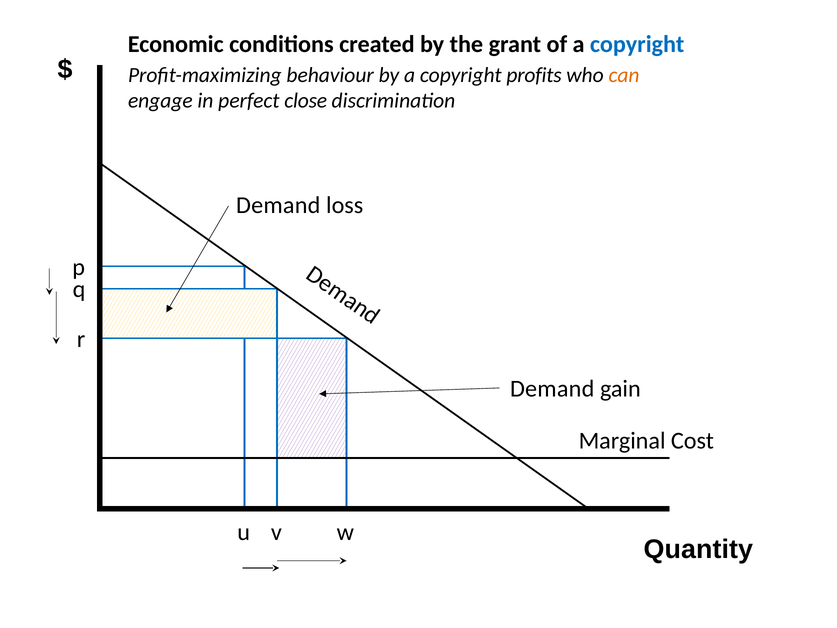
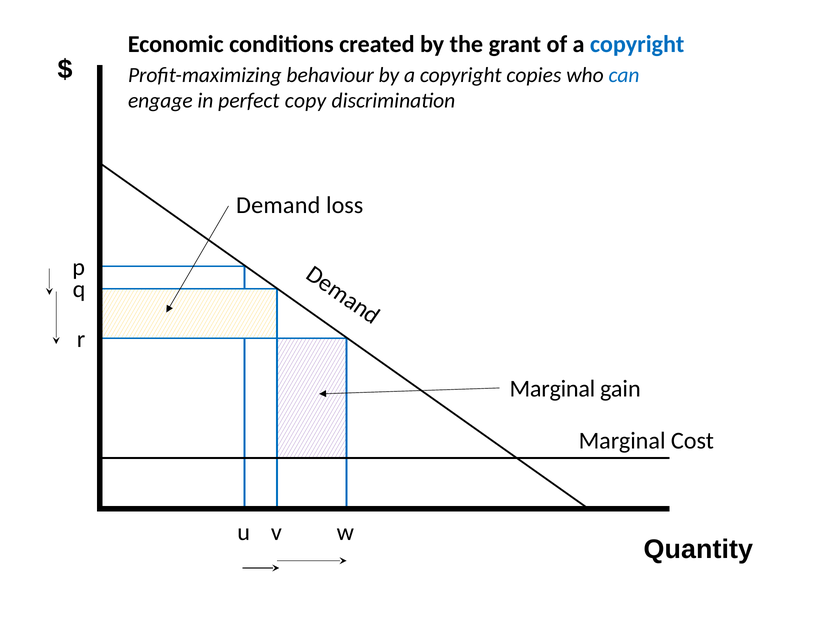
profits: profits -> copies (534, 75)
can colour: orange -> blue (624, 75)
close: close -> copy (306, 101)
Demand: Demand -> Marginal (552, 389)
